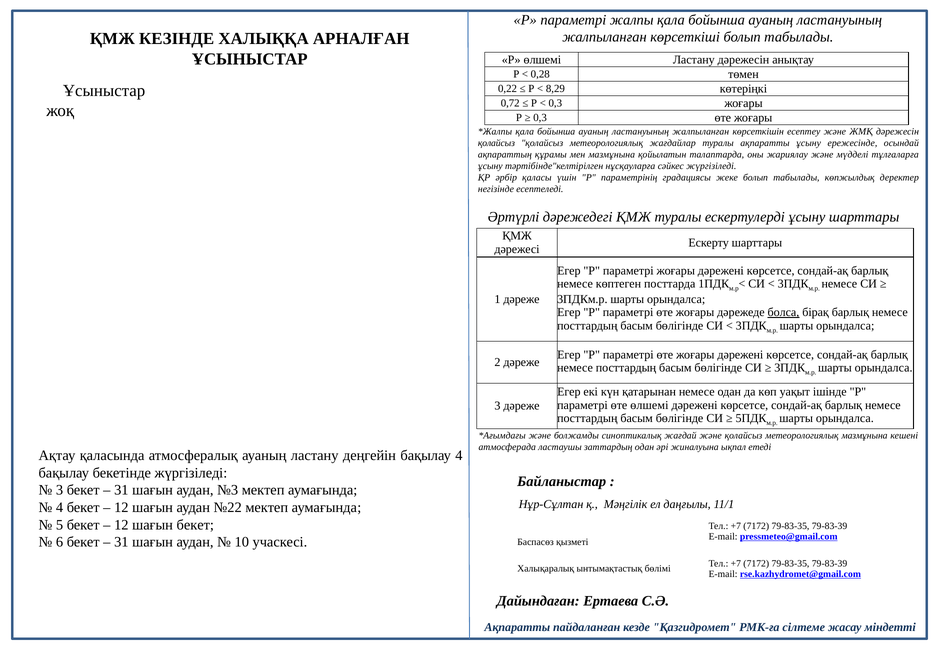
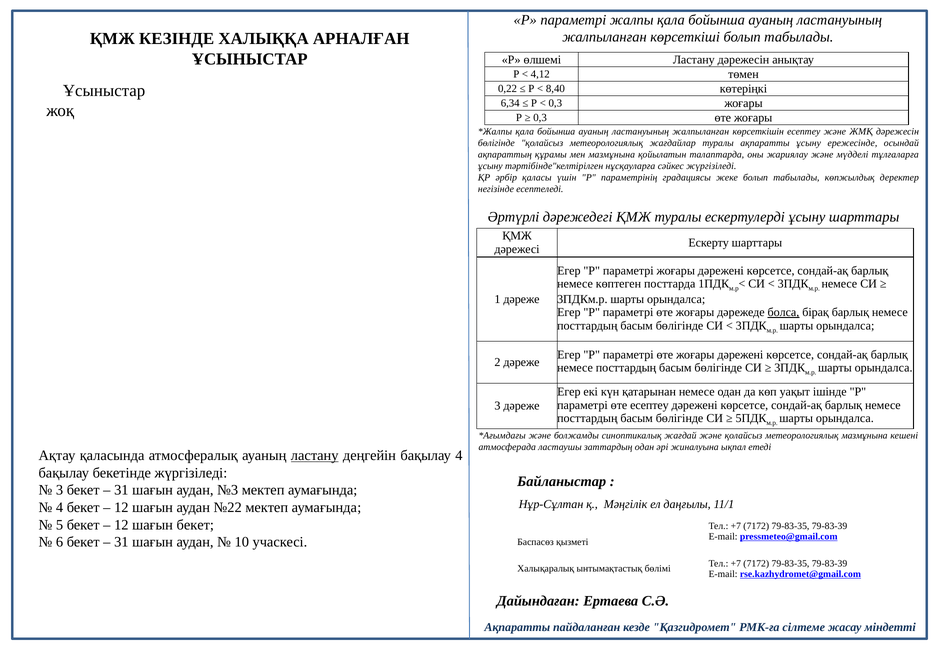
0,28: 0,28 -> 4,12 (540, 74)
8,29: 8,29 -> 8,40 (555, 89)
0,72: 0,72 -> 6,34 (510, 103)
қолайсыз: қолайсыз -> бөлігінде (496, 143)
өте өлшемі: өлшемі -> есептеу (649, 405)
ластану underline: none -> present (315, 456)
